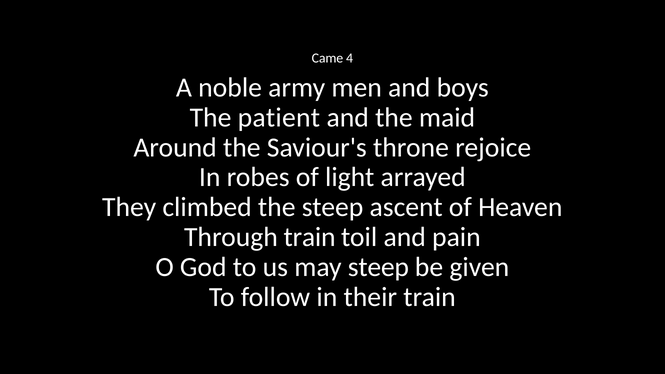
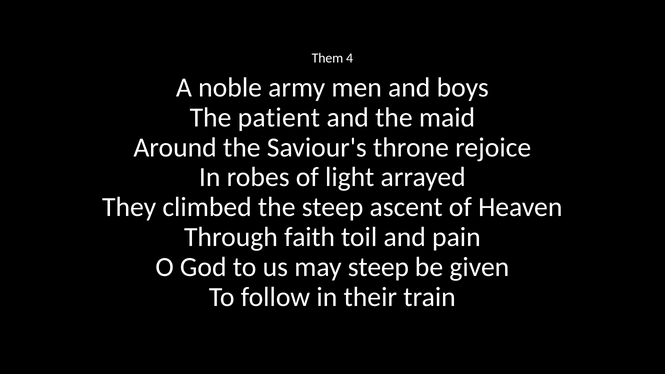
Came: Came -> Them (327, 58)
Through train: train -> faith (310, 237)
